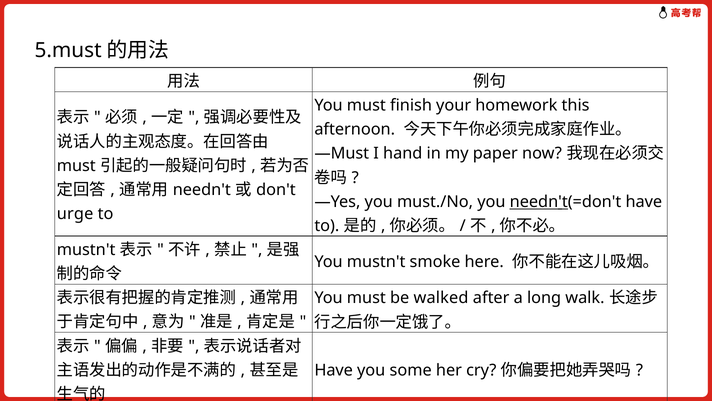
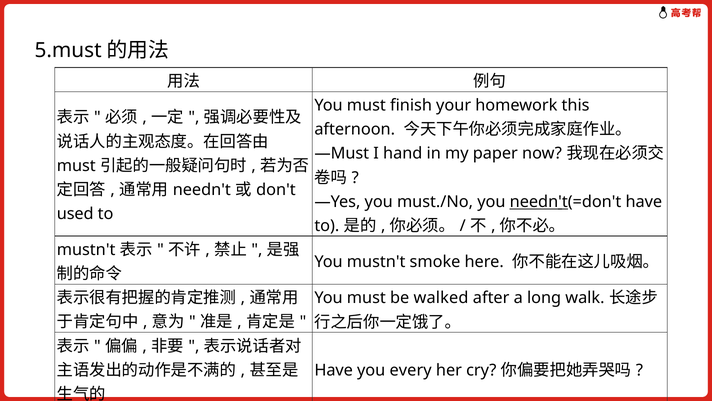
urge: urge -> used (75, 213)
some: some -> every (411, 370)
